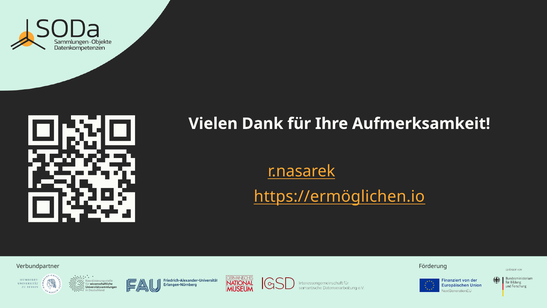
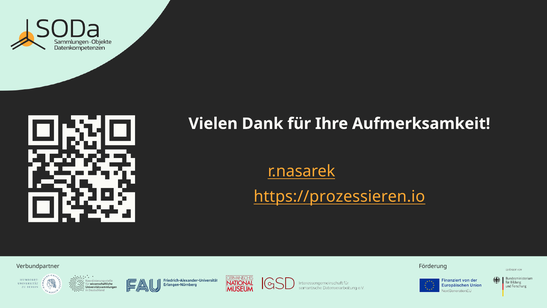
https://ermöglichen.io: https://ermöglichen.io -> https://prozessieren.io (339, 196)
